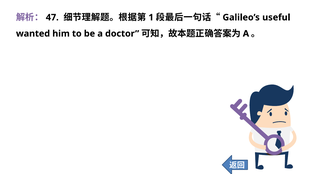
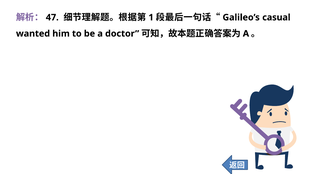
useful: useful -> casual (276, 17)
